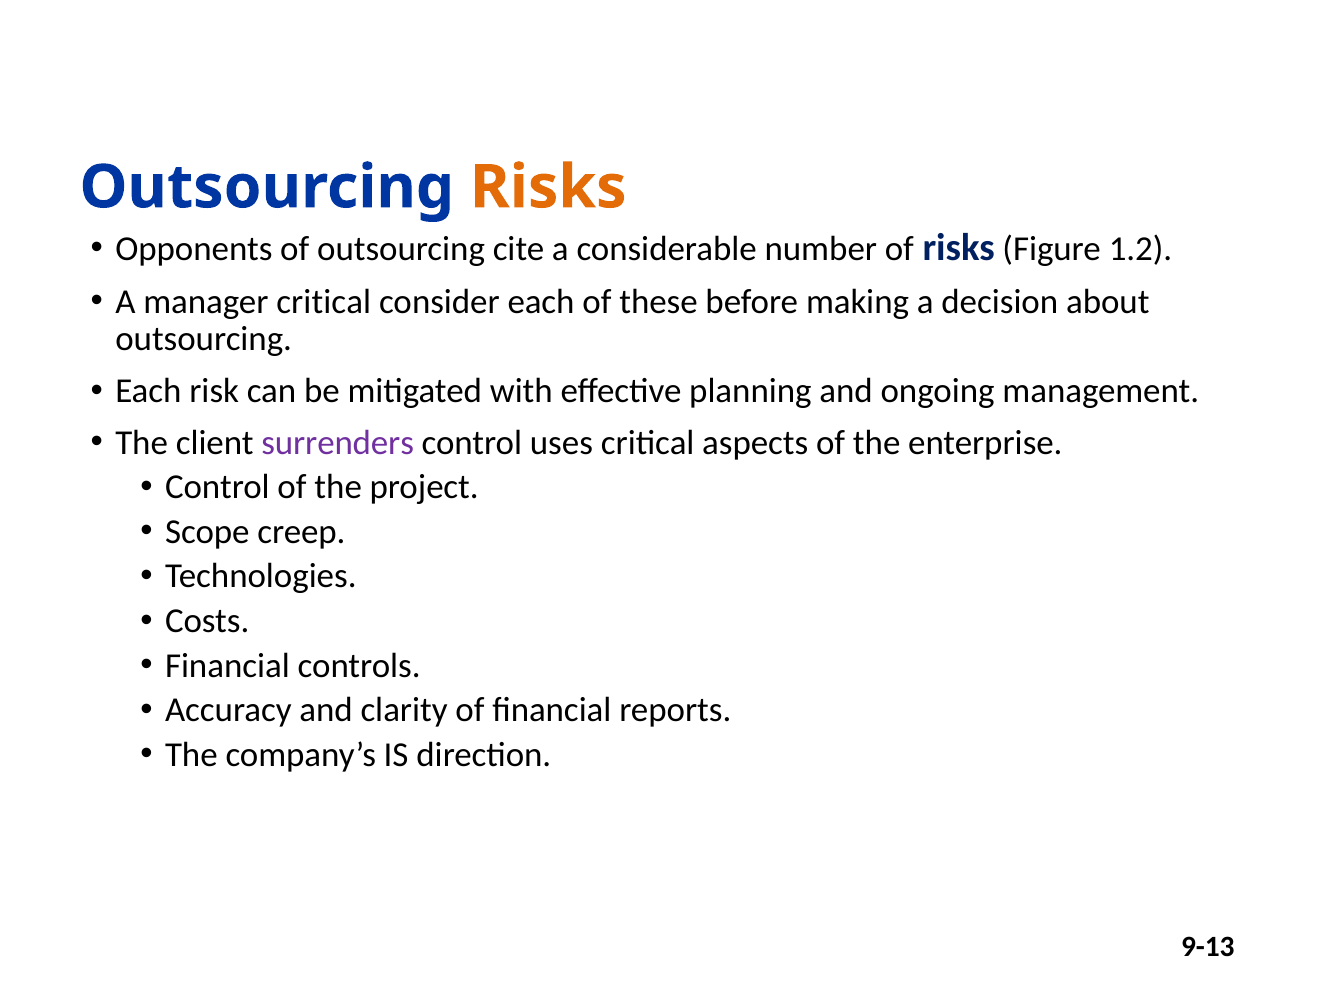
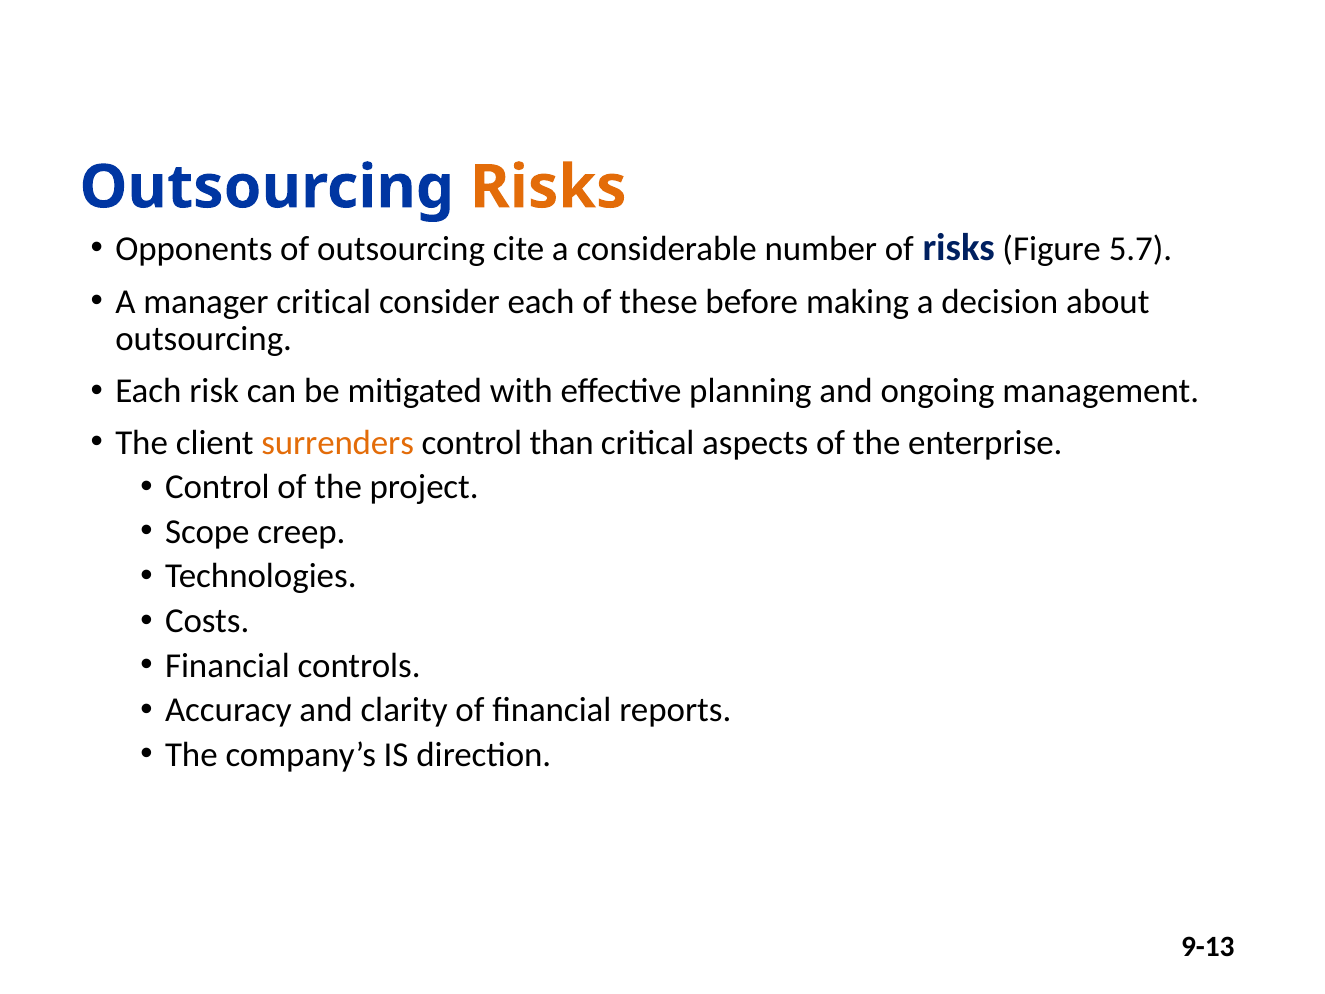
1.2: 1.2 -> 5.7 (1141, 249)
surrenders colour: purple -> orange (338, 442)
uses: uses -> than (562, 442)
